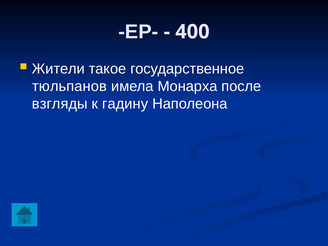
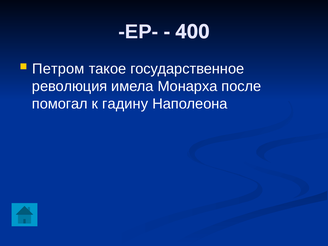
Жители: Жители -> Петром (58, 69)
тюльпанов: тюльпанов -> революция (70, 86)
взгляды: взгляды -> помогал (60, 104)
